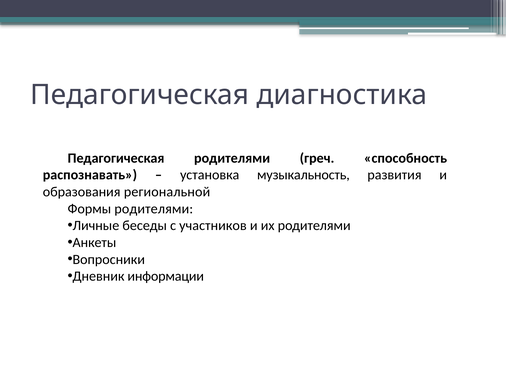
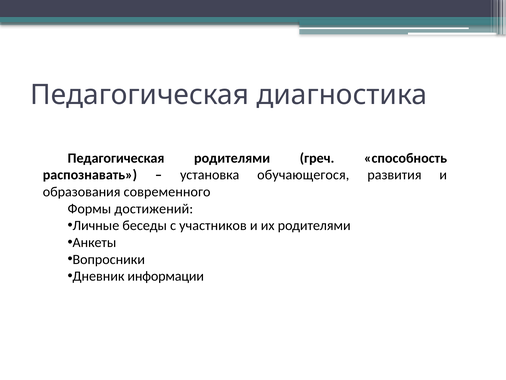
музыкальность: музыкальность -> обучающегося (303, 175)
региональной: региональной -> современного (167, 192)
Формы родителями: родителями -> достижений (154, 208)
